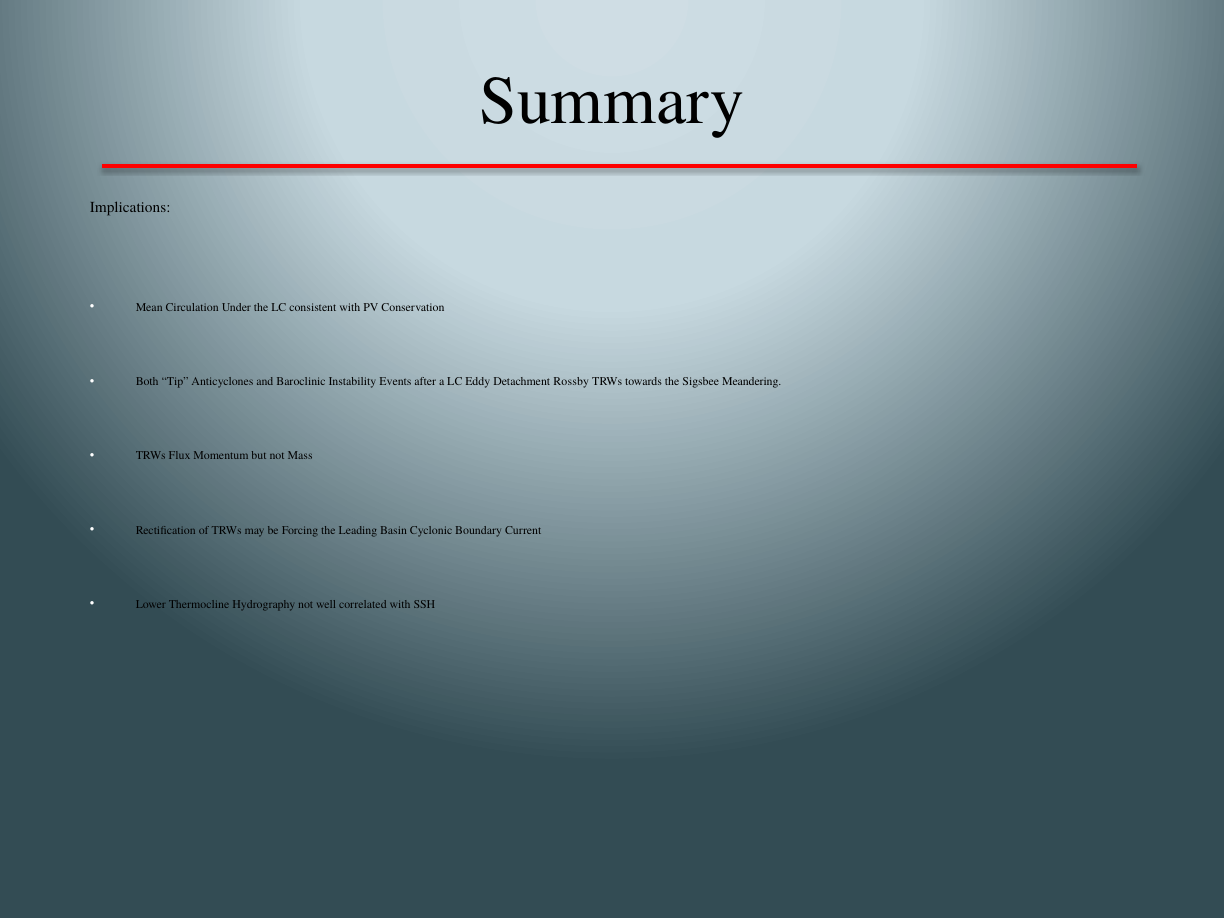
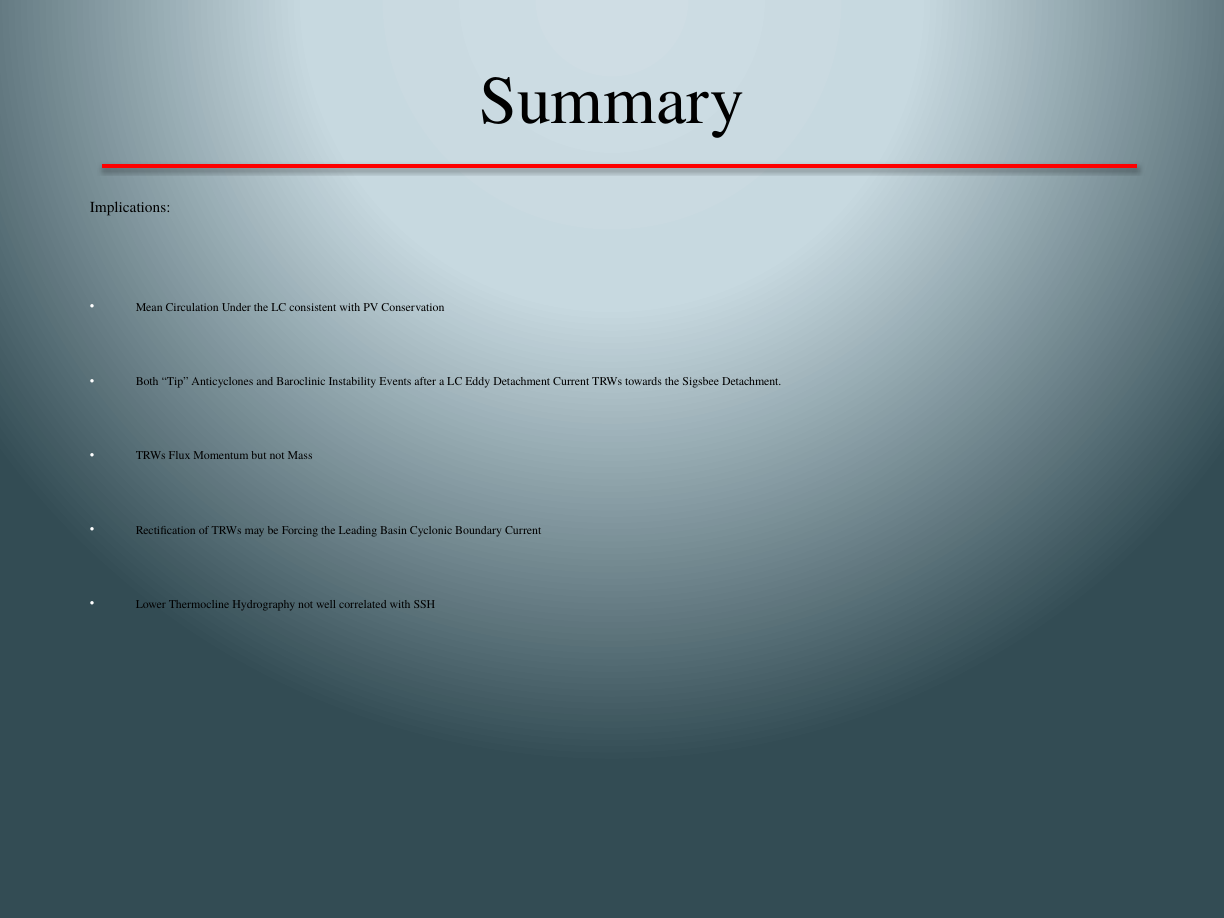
Detachment Rossby: Rossby -> Current (571, 382)
Sigsbee Meandering: Meandering -> Detachment (752, 382)
